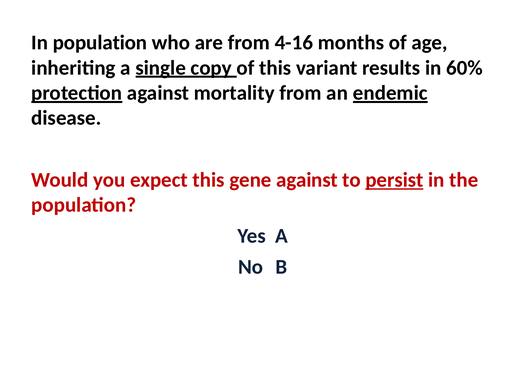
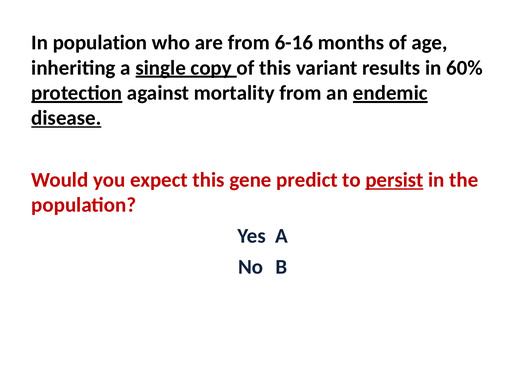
4-16: 4-16 -> 6-16 (294, 43)
disease underline: none -> present (66, 118)
gene against: against -> predict (307, 180)
